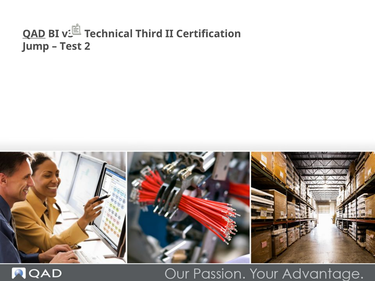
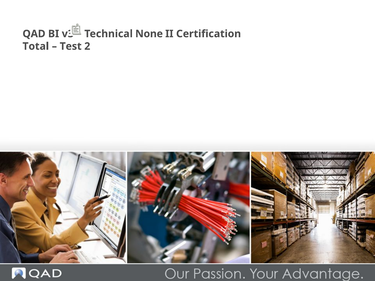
QAD underline: present -> none (34, 34)
Third: Third -> None (149, 34)
Jump: Jump -> Total (36, 46)
